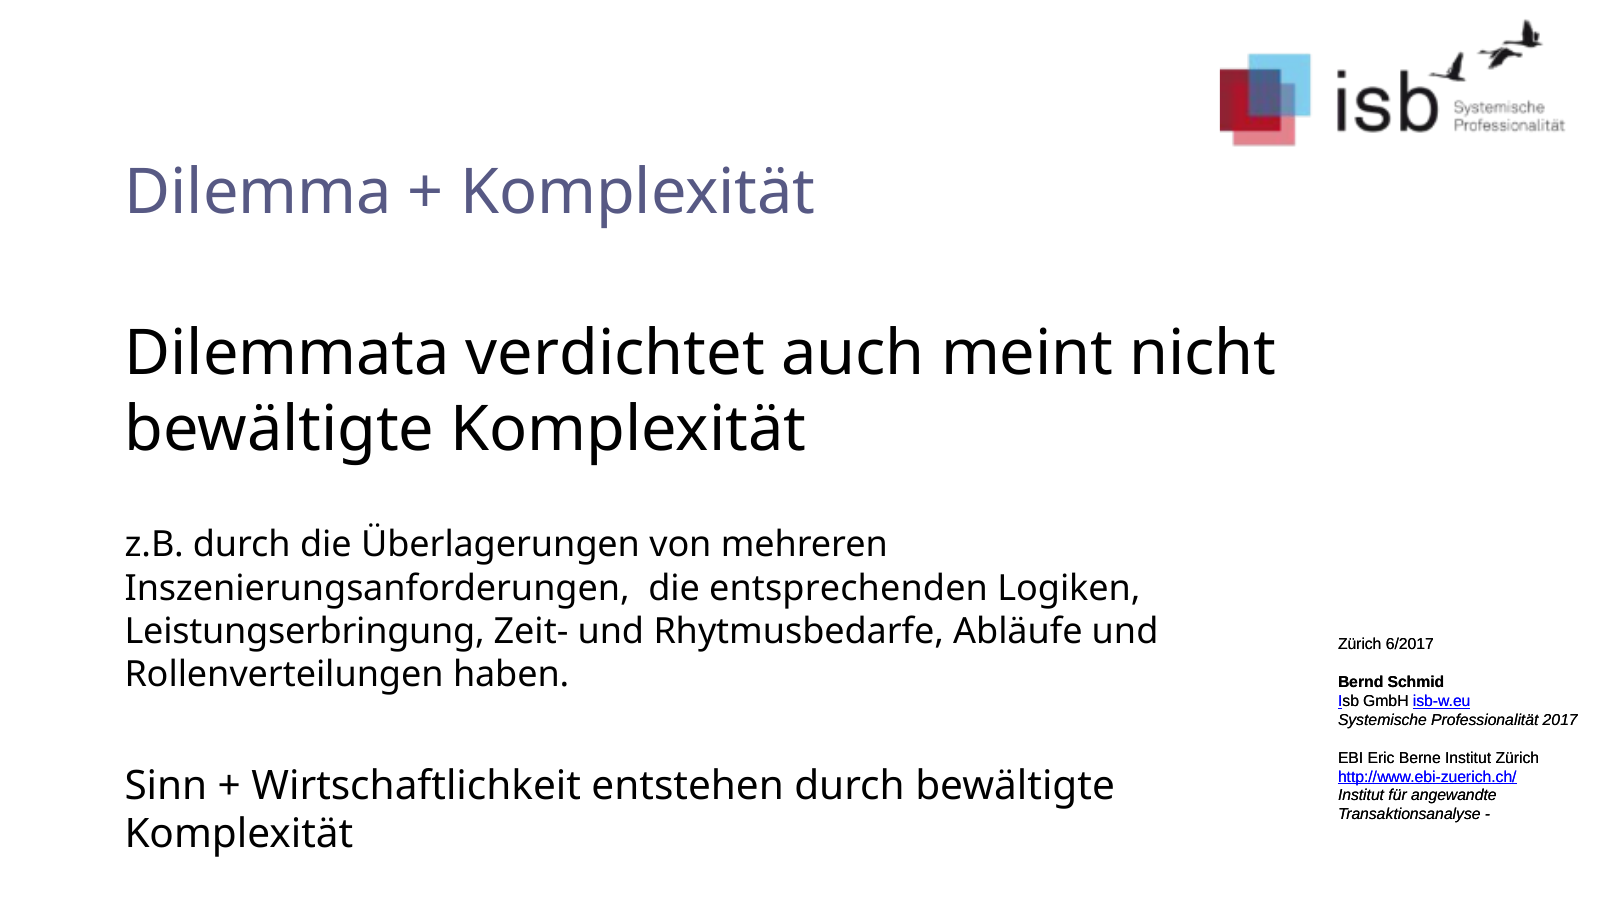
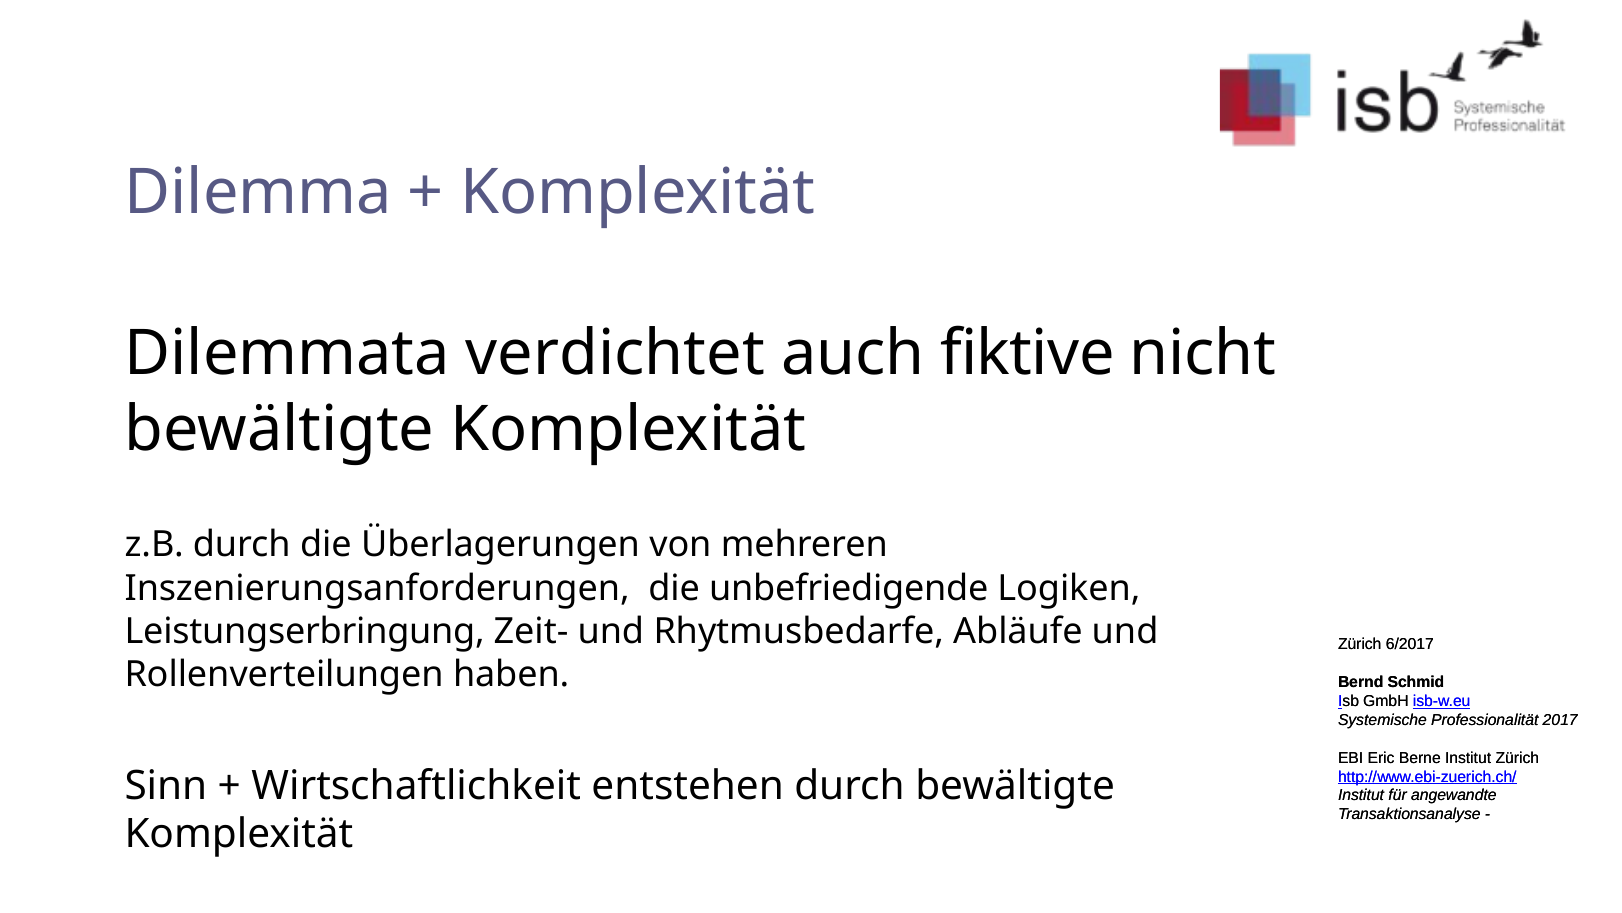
meint: meint -> fiktive (1027, 354)
entsprechenden: entsprechenden -> unbefriedigende (849, 588)
